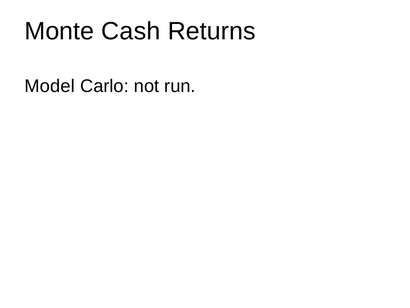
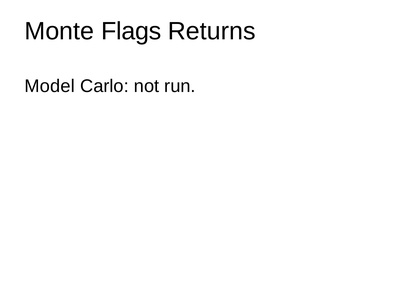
Cash: Cash -> Flags (131, 31)
